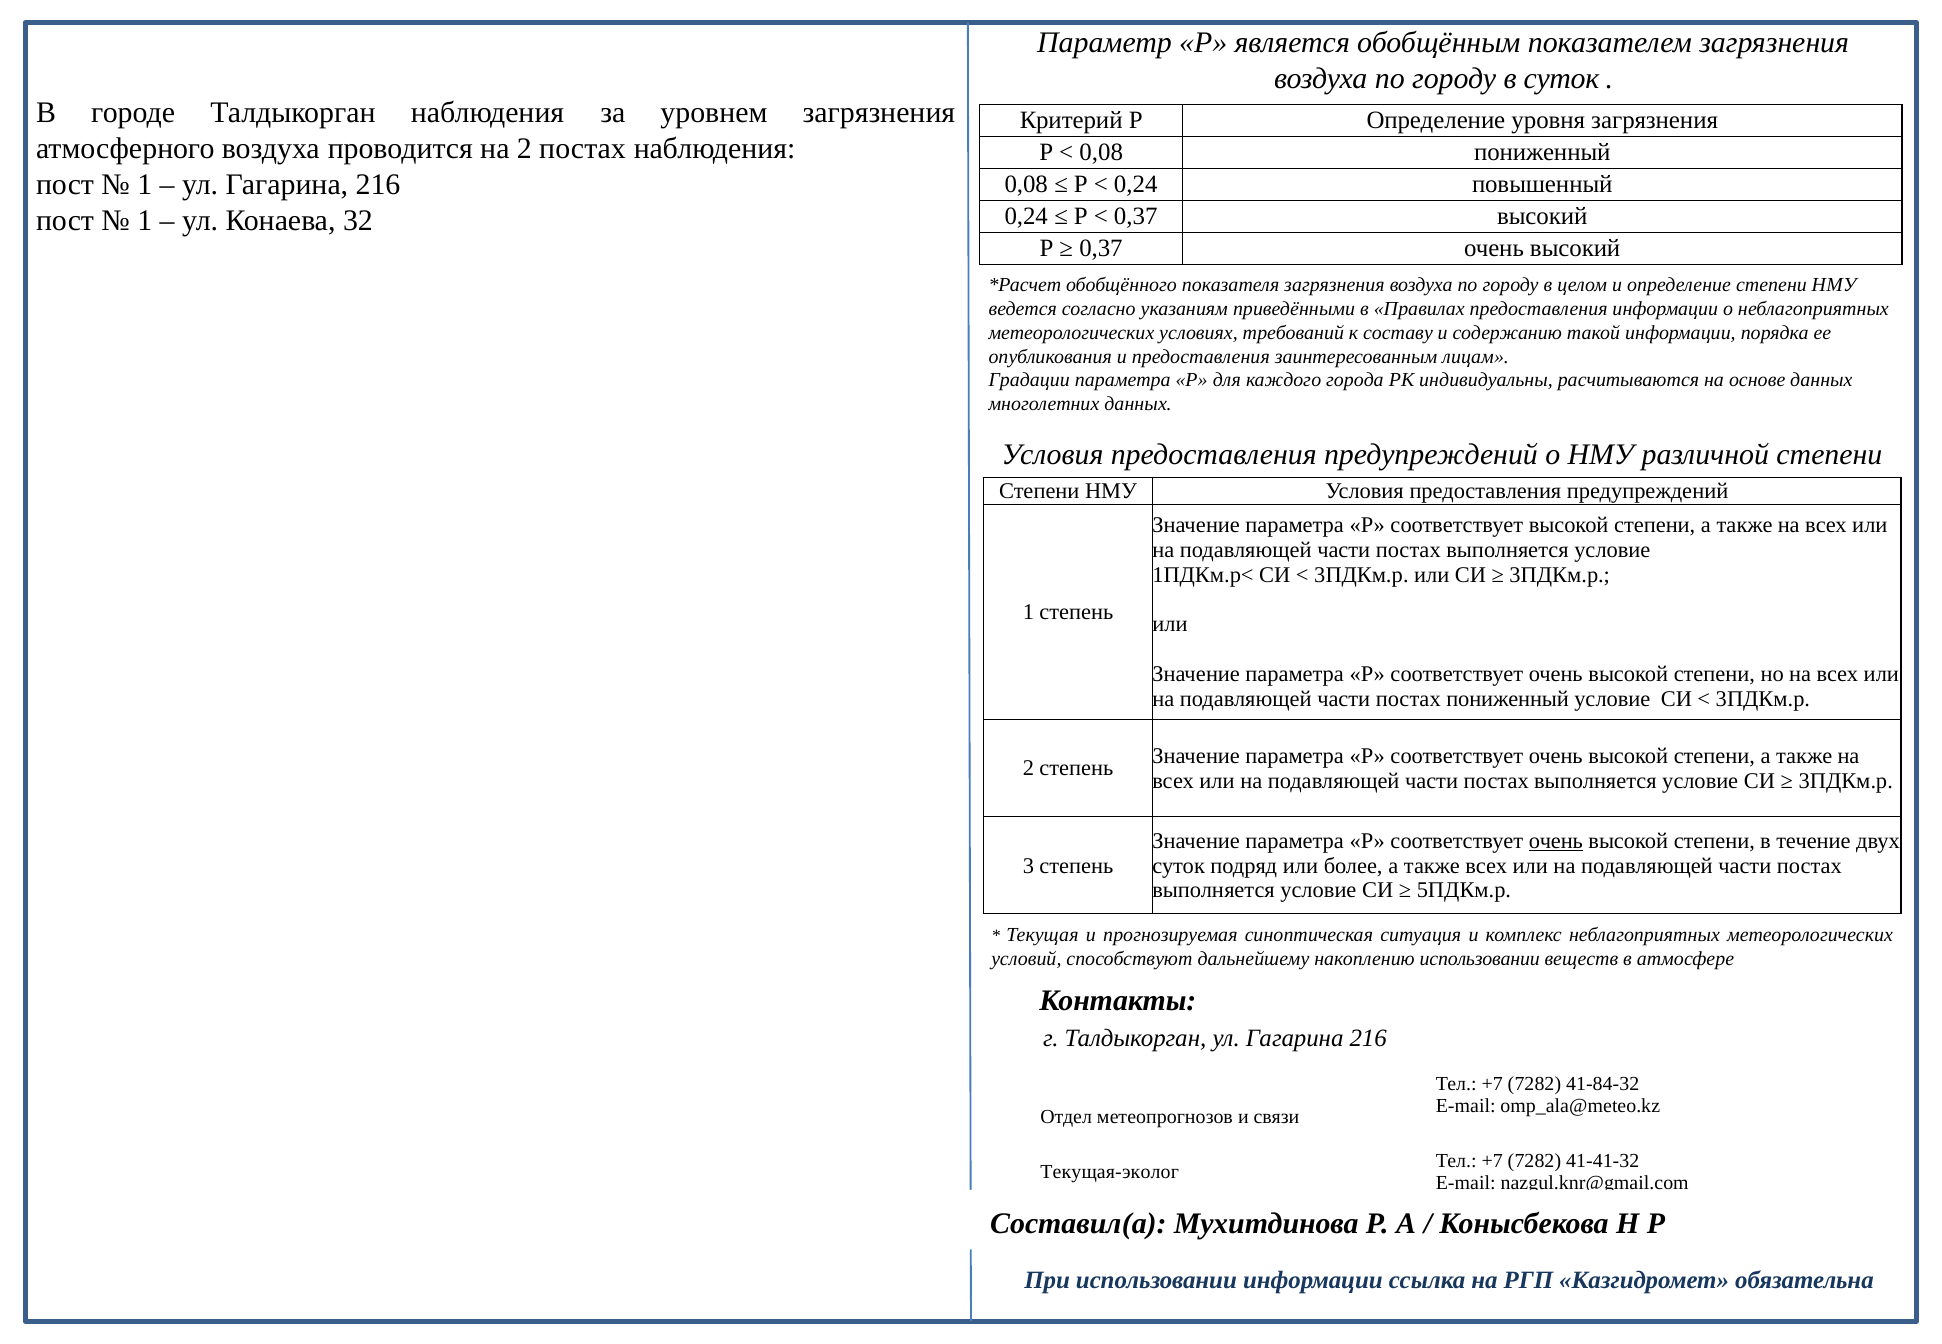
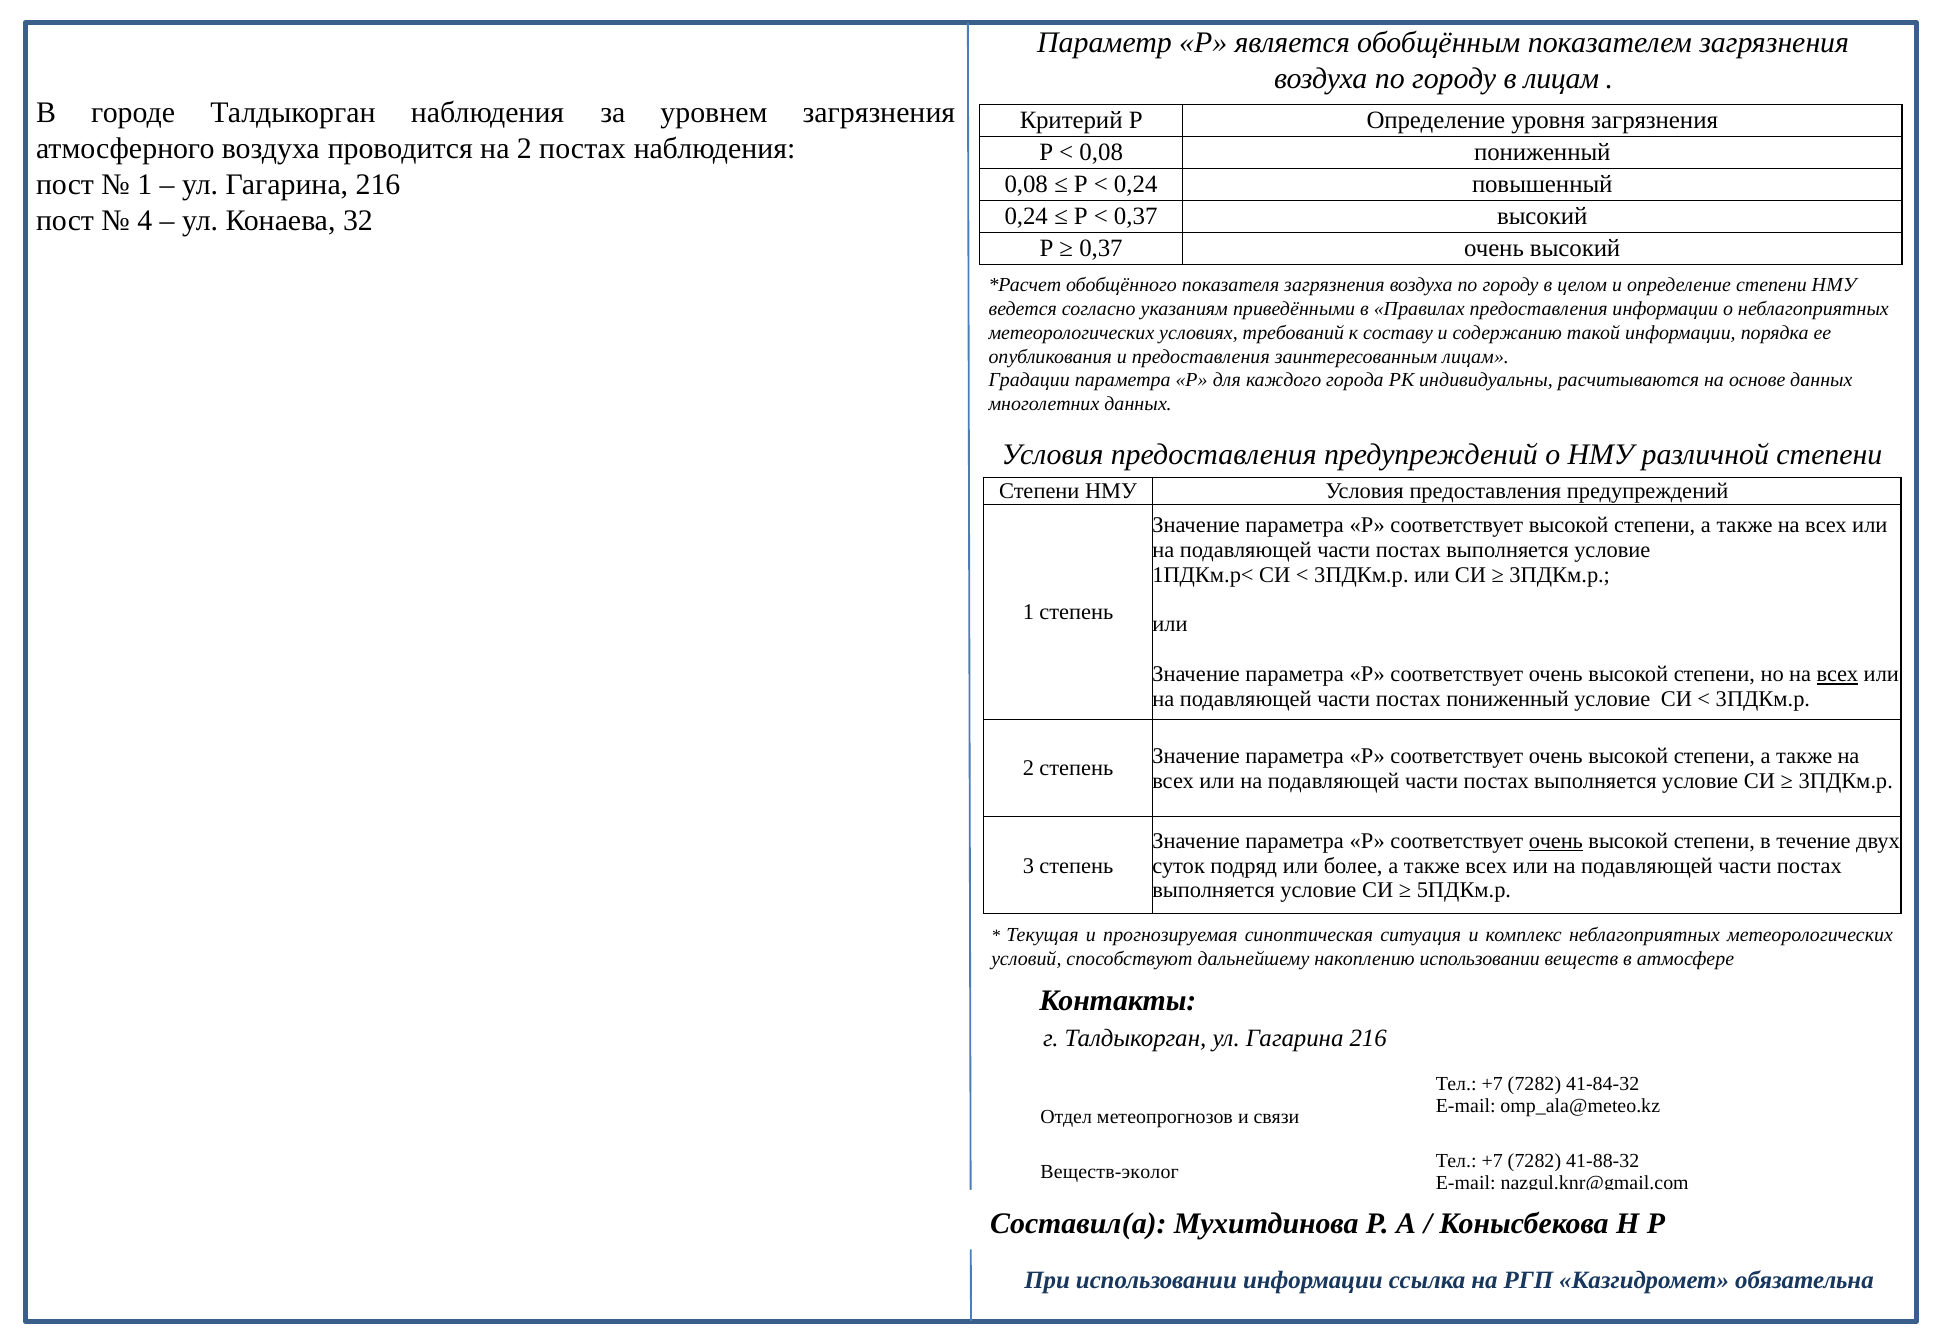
в суток: суток -> лицам (1561, 78)
1: 1 -> 4 (145, 220)
всех underline: none -> present (1837, 674)
41-41-32: 41-41-32 -> 41-88-32 (1603, 1161)
Текущая-эколог: Текущая-эколог -> Веществ-эколог (1110, 1173)
